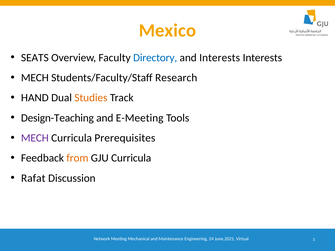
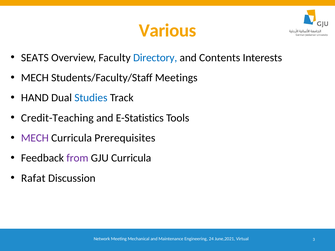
Mexico: Mexico -> Various (168, 30)
and Interests: Interests -> Contents (220, 58)
Research: Research -> Meetings (176, 78)
Studies colour: orange -> blue (91, 98)
Design-Teaching: Design-Teaching -> Credit-Teaching (57, 118)
E-Meeting: E-Meeting -> E-Statistics (140, 118)
from colour: orange -> purple (77, 158)
